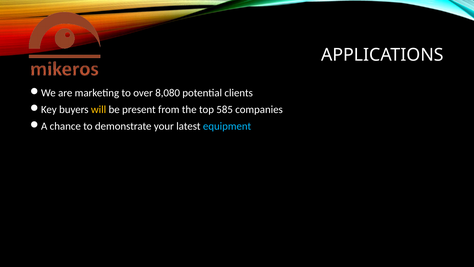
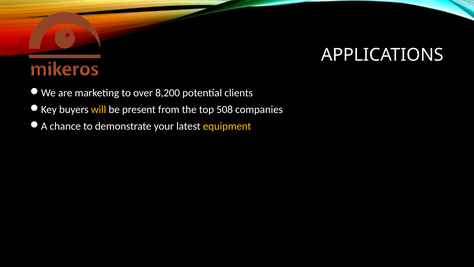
8,080: 8,080 -> 8,200 (168, 93)
585: 585 -> 508 (225, 110)
equipment colour: light blue -> yellow (227, 126)
